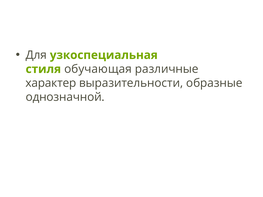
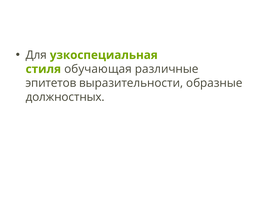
характер: характер -> эпитетов (51, 83)
однозначной: однозначной -> должностных (65, 97)
